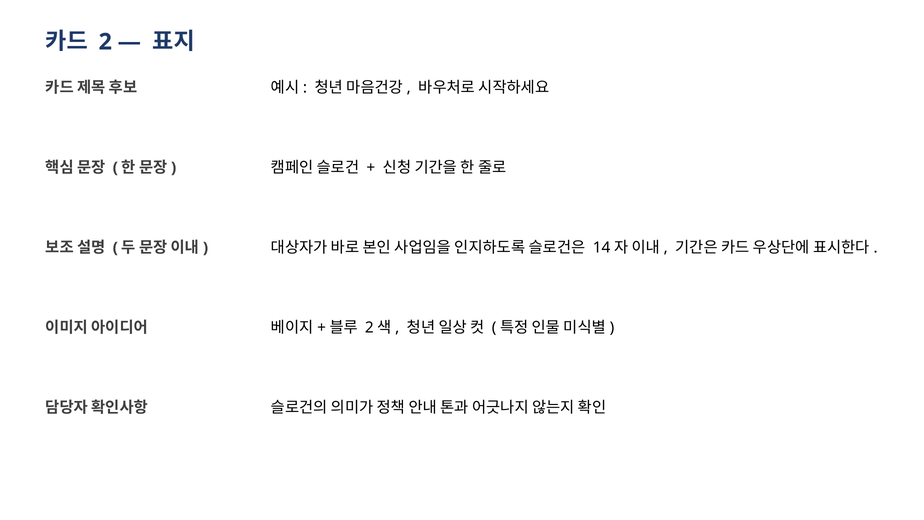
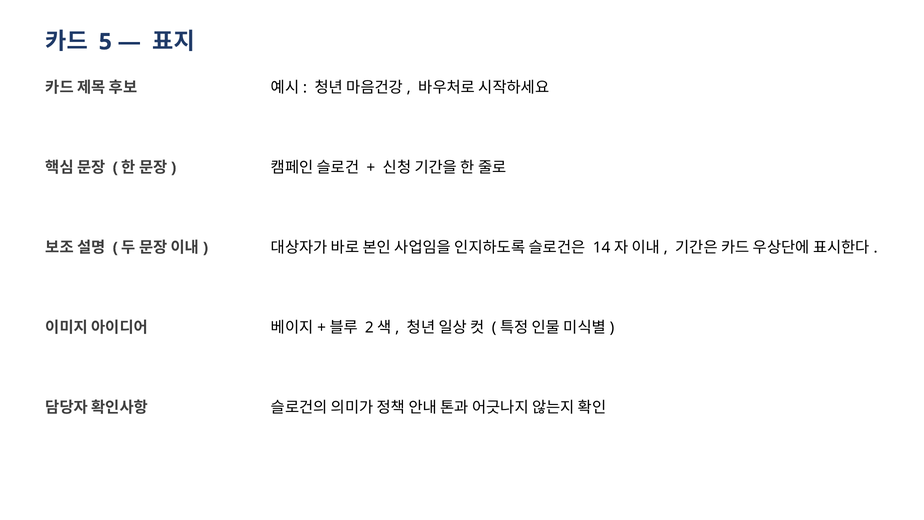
2: 2 -> 5 (105, 42)
